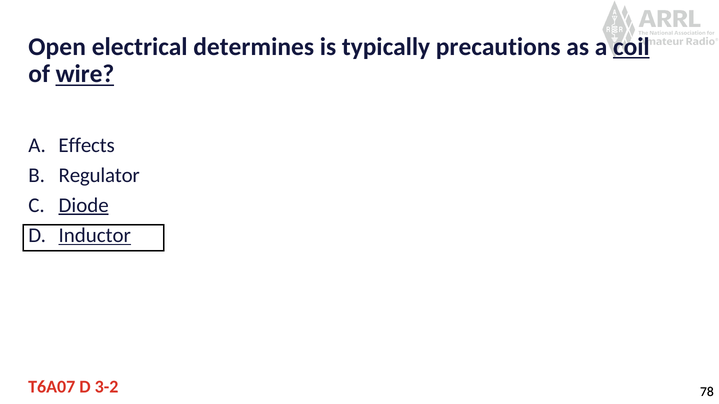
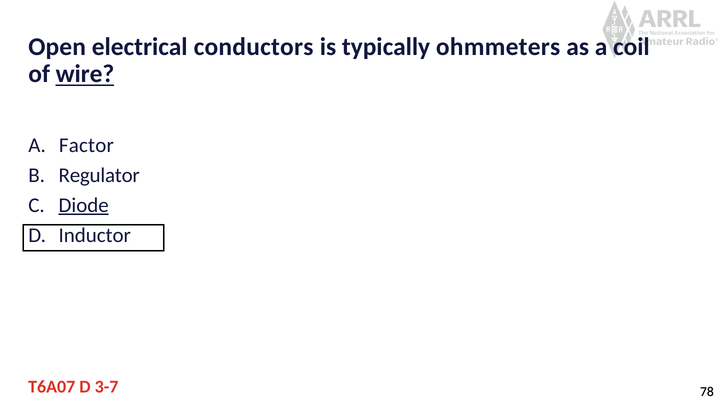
determines: determines -> conductors (254, 47)
precautions: precautions -> ohmmeters (498, 47)
coil underline: present -> none (631, 47)
Effects: Effects -> Factor (86, 145)
Inductor underline: present -> none (95, 236)
3-2: 3-2 -> 3-7 (107, 387)
